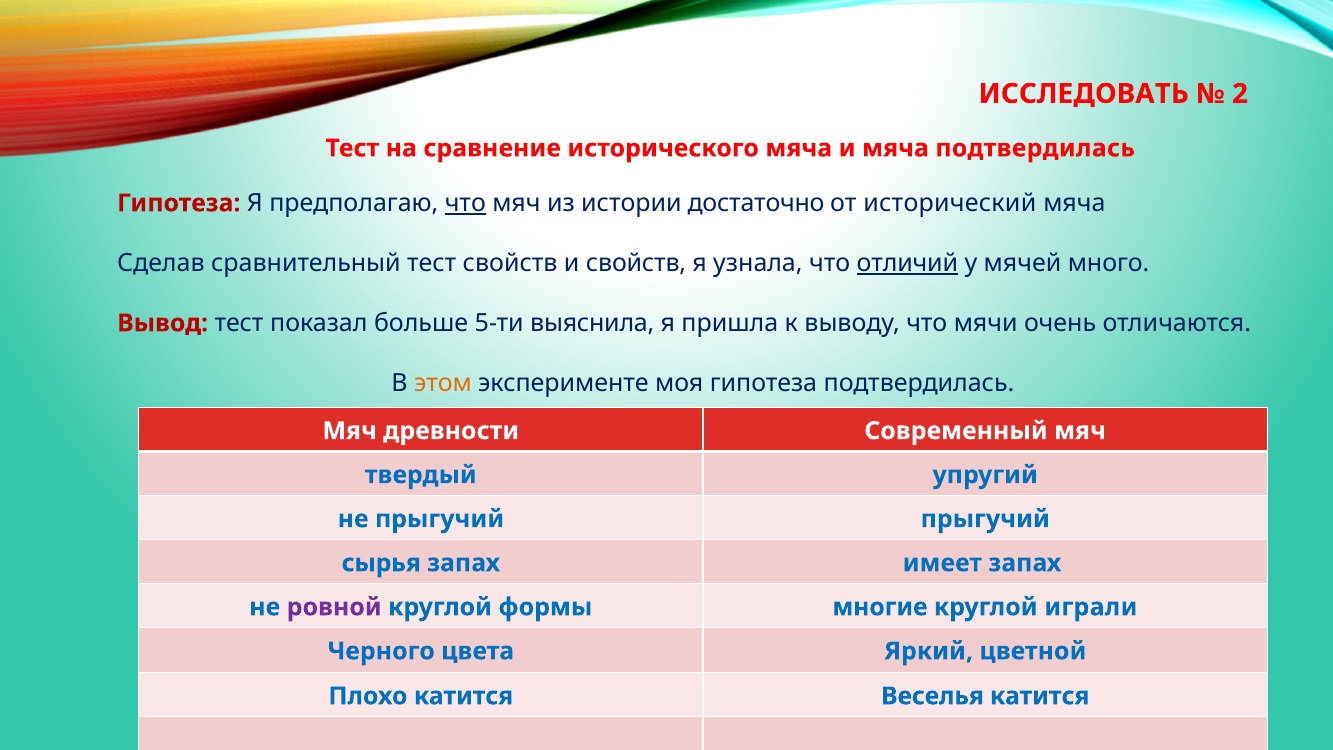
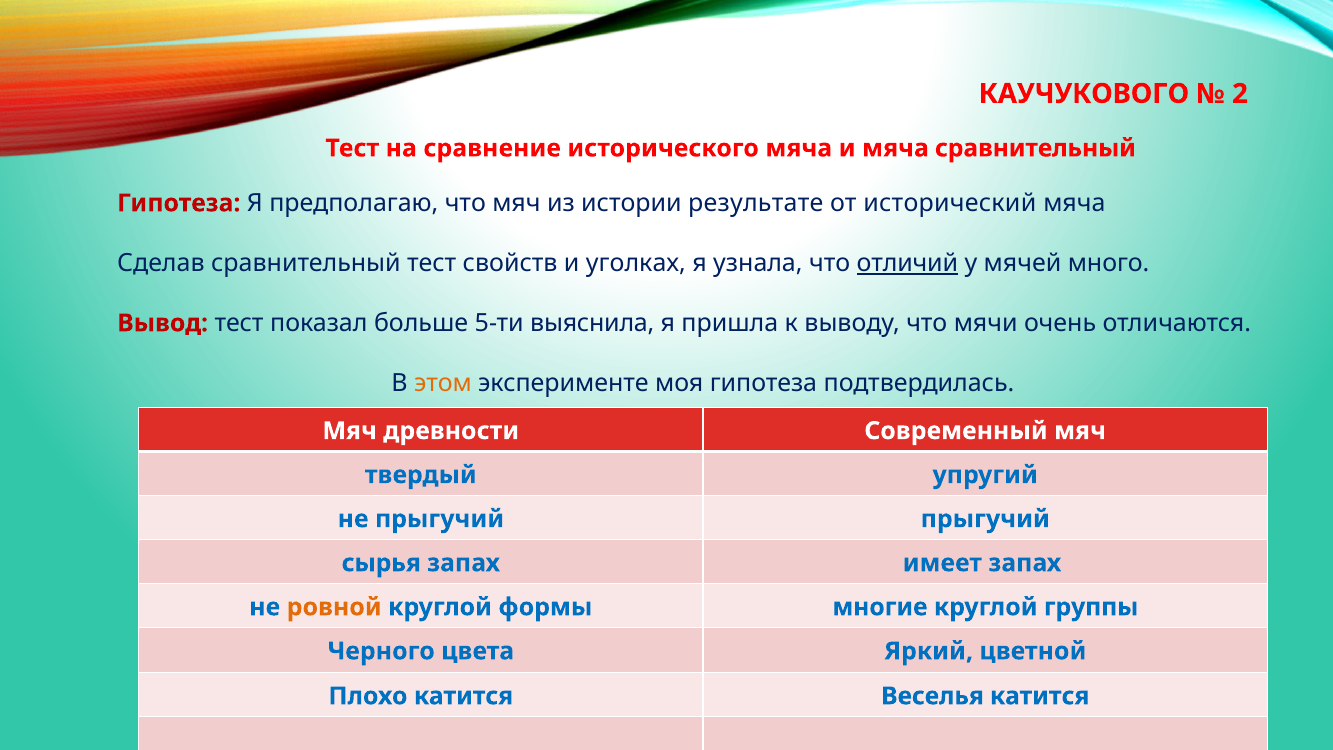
ИССЛЕДОВАТЬ: ИССЛЕДОВАТЬ -> КАУЧУКОВОГО (1084, 94)
мяча подтвердилась: подтвердилась -> сравнительный (1035, 148)
что underline: present -> none (465, 203)
достаточно: достаточно -> результате (756, 203)
и свойств: свойств -> уголках (636, 263)
ровной colour: purple -> orange (334, 607)
играли: играли -> группы (1091, 607)
